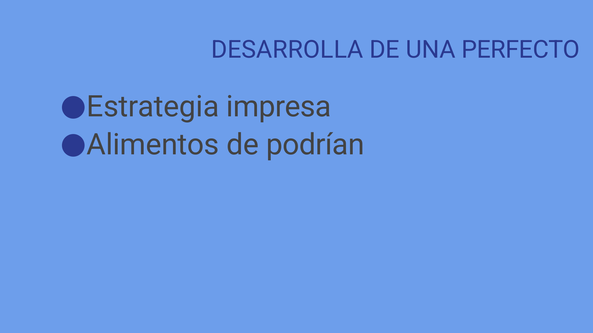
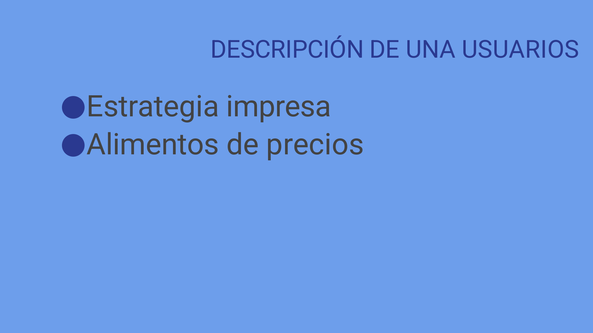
DESARROLLA: DESARROLLA -> DESCRIPCIÓN (287, 50)
PERFECTO: PERFECTO -> USUARIOS (520, 50)
podrían: podrían -> precios (315, 145)
